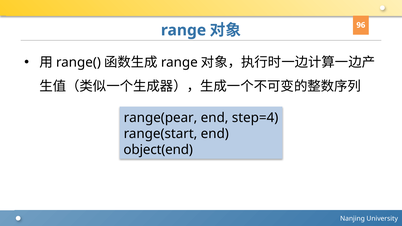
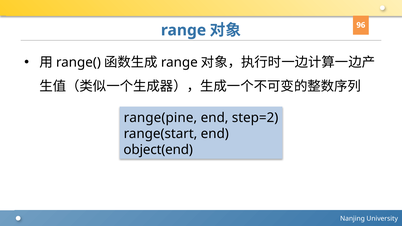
range(pear: range(pear -> range(pine (160, 118)
step=4: step=4 -> step=2 (255, 118)
